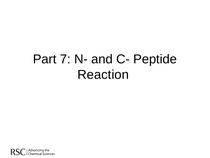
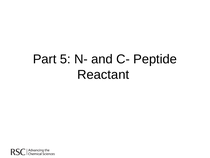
7: 7 -> 5 (65, 59)
Reaction: Reaction -> Reactant (103, 74)
